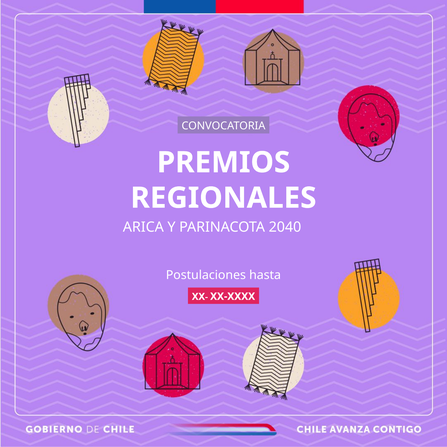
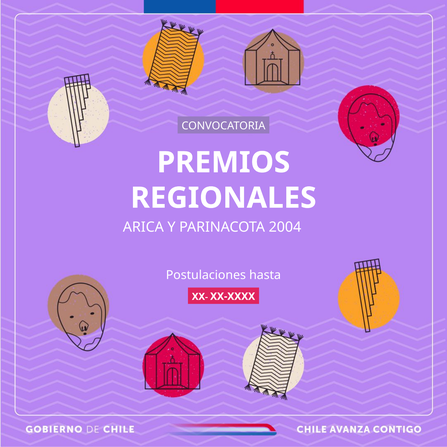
2040: 2040 -> 2004 (285, 227)
